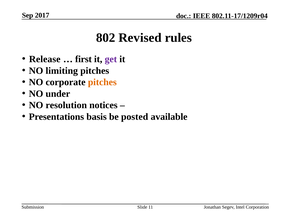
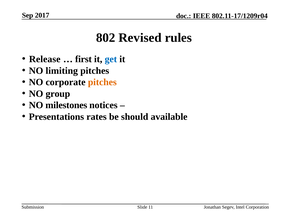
get colour: purple -> blue (111, 59)
under: under -> group (58, 94)
resolution: resolution -> milestones (66, 105)
basis: basis -> rates (97, 117)
posted: posted -> should (135, 117)
